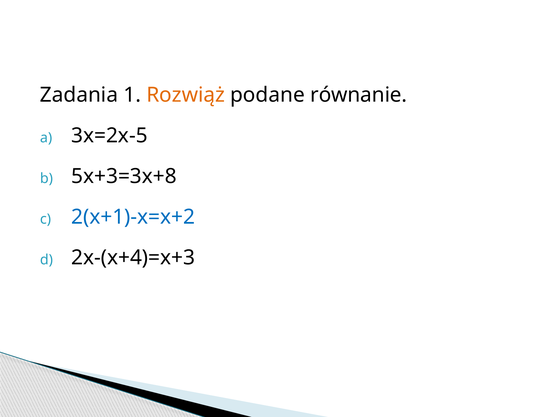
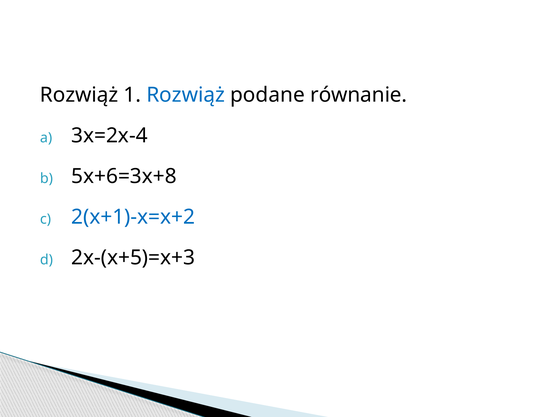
Zadania: Zadania -> Rozwiąż (79, 95)
Rozwiąż colour: orange -> blue (186, 95)
3x=2x-5: 3x=2x-5 -> 3x=2x-4 (109, 136)
5x+3=3x+8: 5x+3=3x+8 -> 5x+6=3x+8 (124, 176)
2x-(x+4)=x+3: 2x-(x+4)=x+3 -> 2x-(x+5)=x+3 (133, 258)
